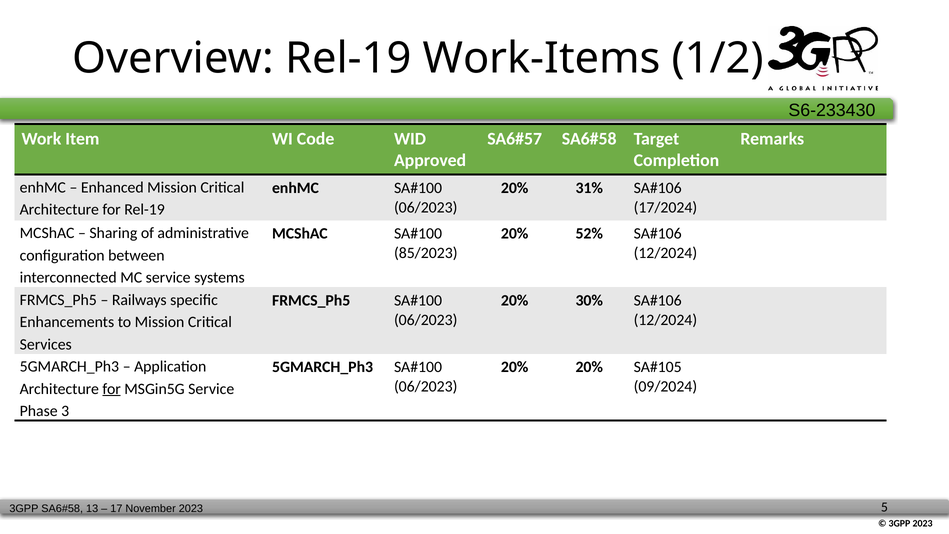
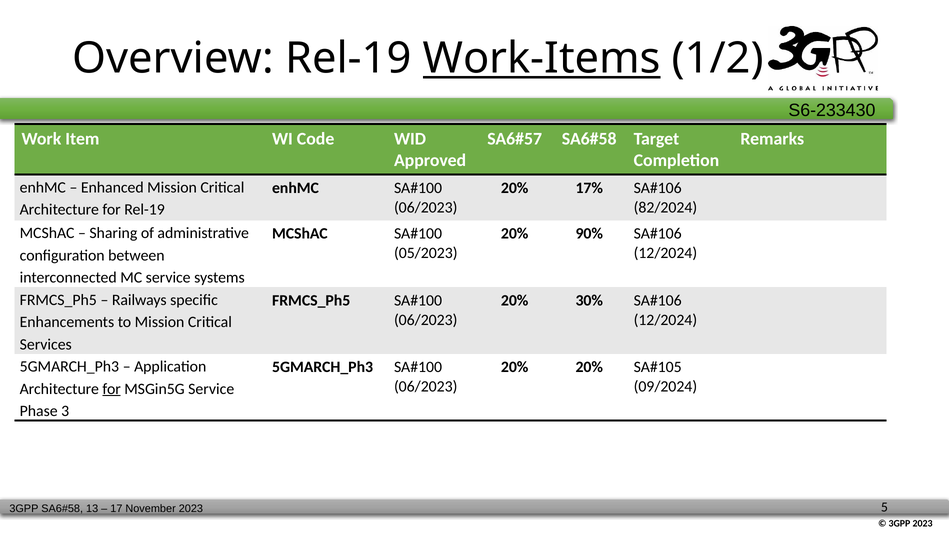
Work-Items underline: none -> present (542, 59)
31%: 31% -> 17% (589, 188)
17/2024: 17/2024 -> 82/2024 (665, 207)
52%: 52% -> 90% (589, 234)
85/2023: 85/2023 -> 05/2023 (426, 253)
